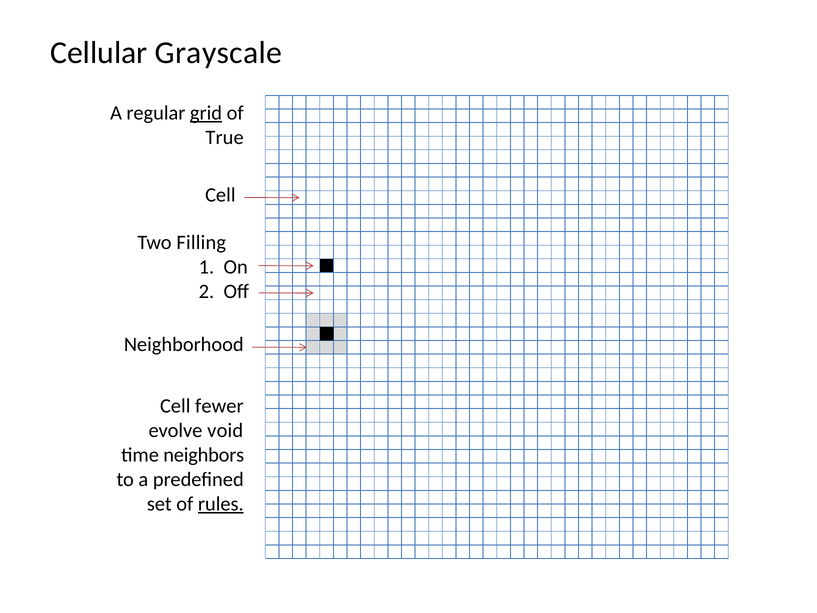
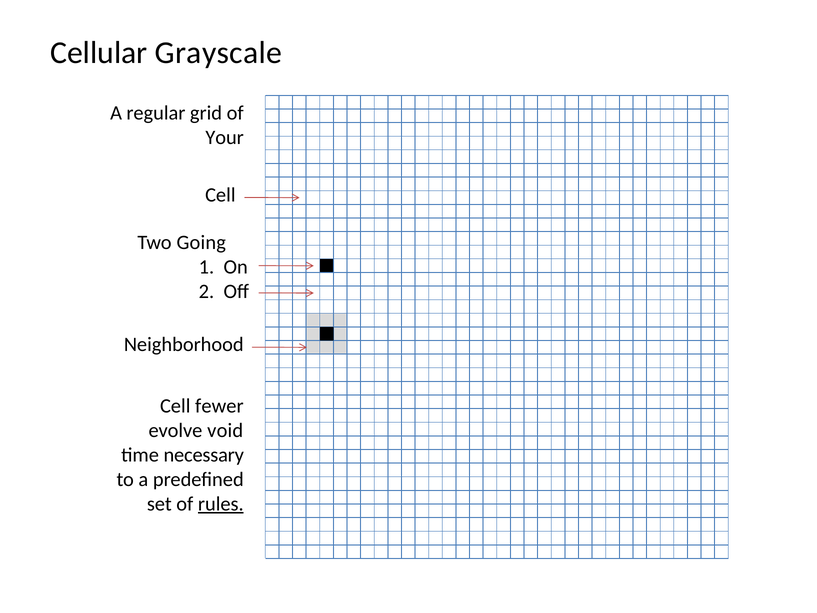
grid underline: present -> none (206, 113)
True: True -> Your (225, 137)
Filling: Filling -> Going (201, 242)
neighbors: neighbors -> necessary (204, 455)
